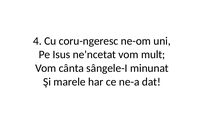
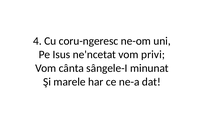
mult: mult -> privi (153, 54)
